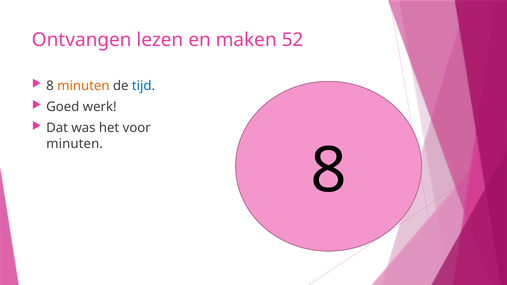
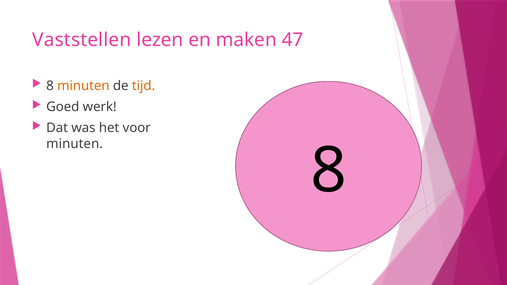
Ontvangen: Ontvangen -> Vaststellen (82, 40)
52: 52 -> 47 (293, 40)
tijd colour: blue -> orange (143, 86)
